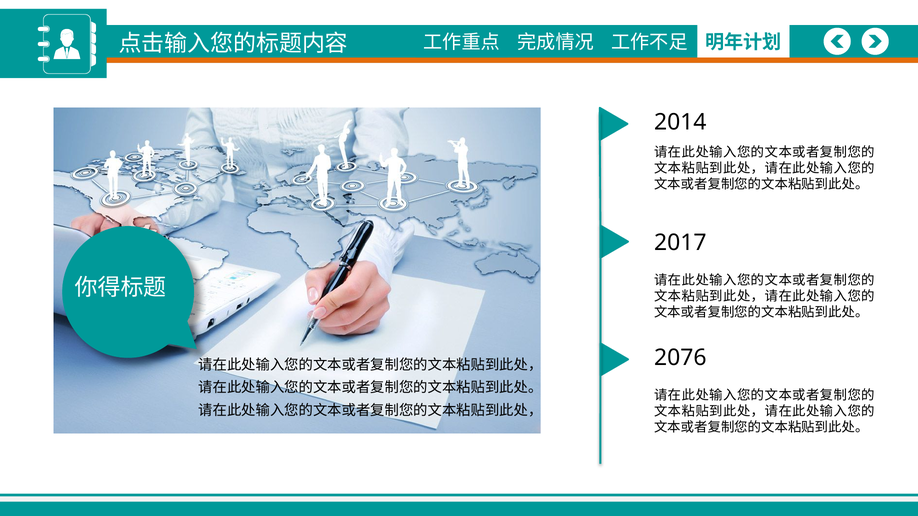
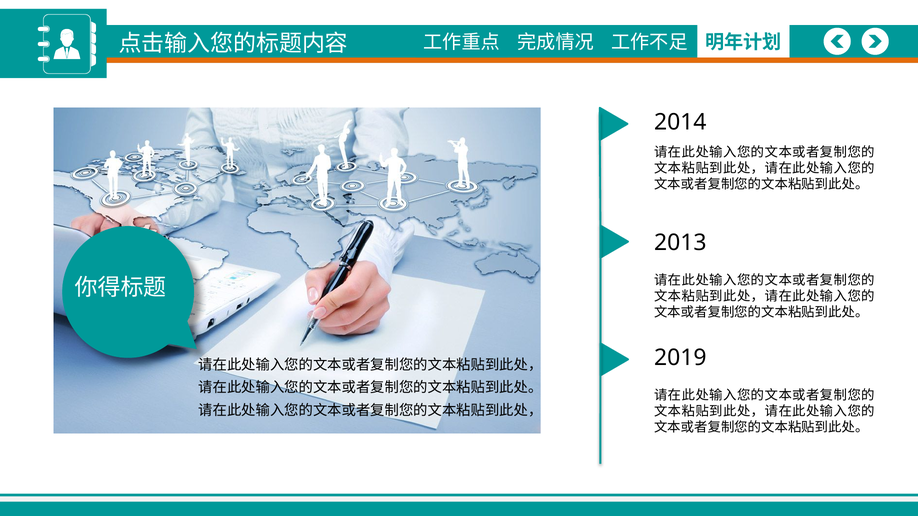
2017: 2017 -> 2013 (680, 243)
2076: 2076 -> 2019 (680, 358)
